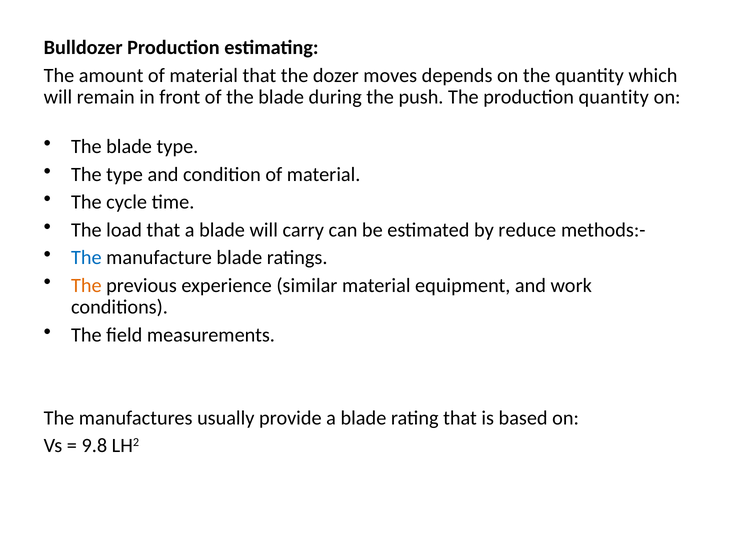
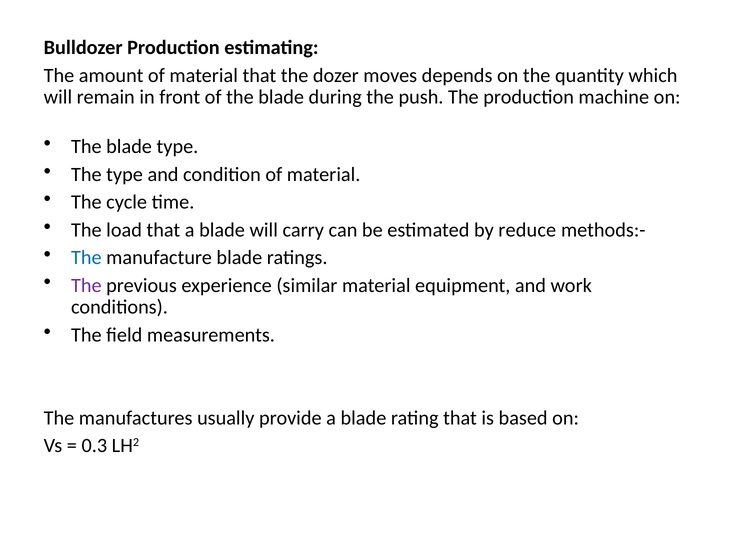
production quantity: quantity -> machine (614, 97)
The colour: orange -> purple (86, 285)
9.8: 9.8 -> 0.3 (94, 446)
